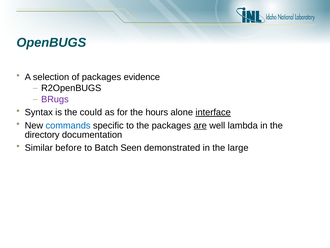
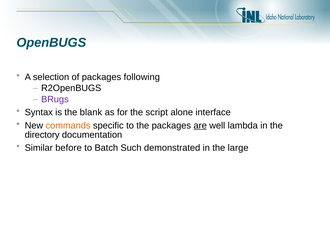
evidence: evidence -> following (142, 77)
could: could -> blank (91, 112)
hours: hours -> script (157, 112)
interface underline: present -> none (213, 112)
commands colour: blue -> orange (68, 125)
Seen: Seen -> Such (131, 148)
